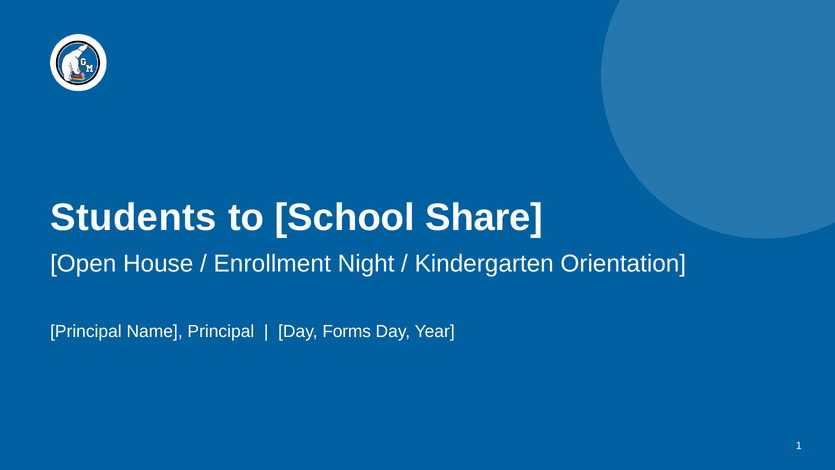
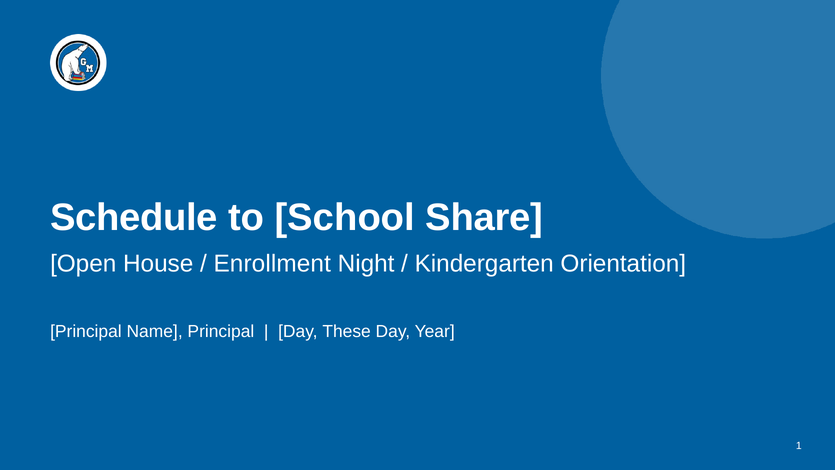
Students: Students -> Schedule (134, 218)
Forms: Forms -> These (347, 331)
